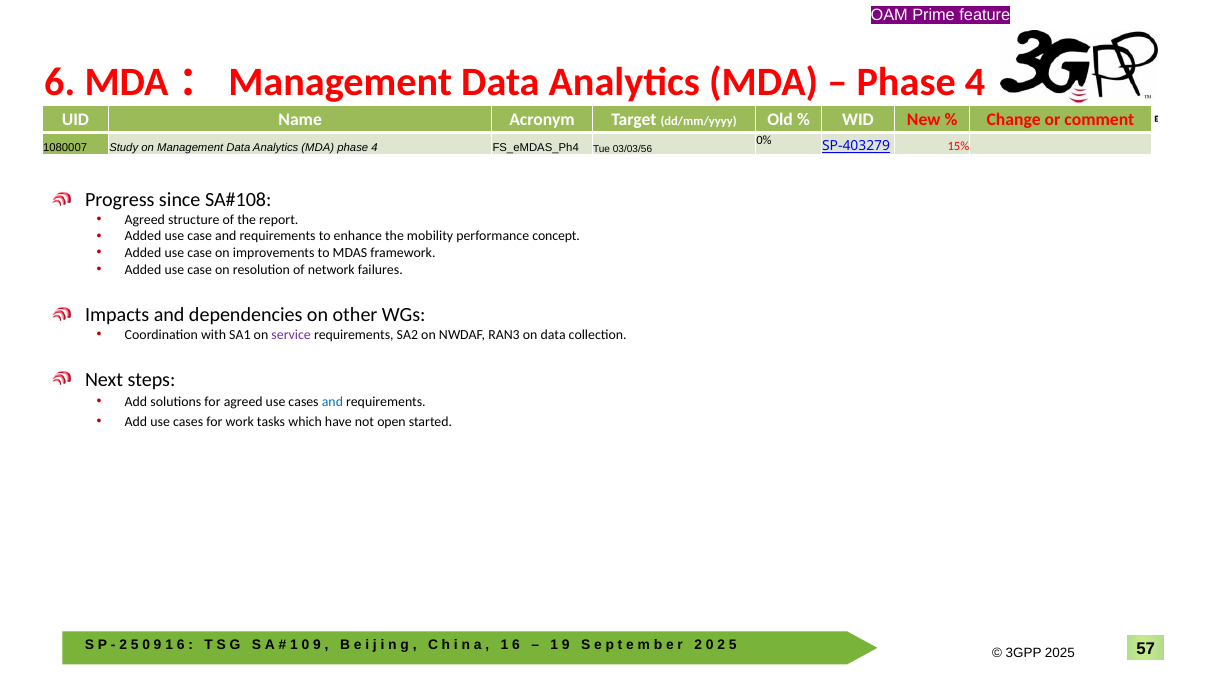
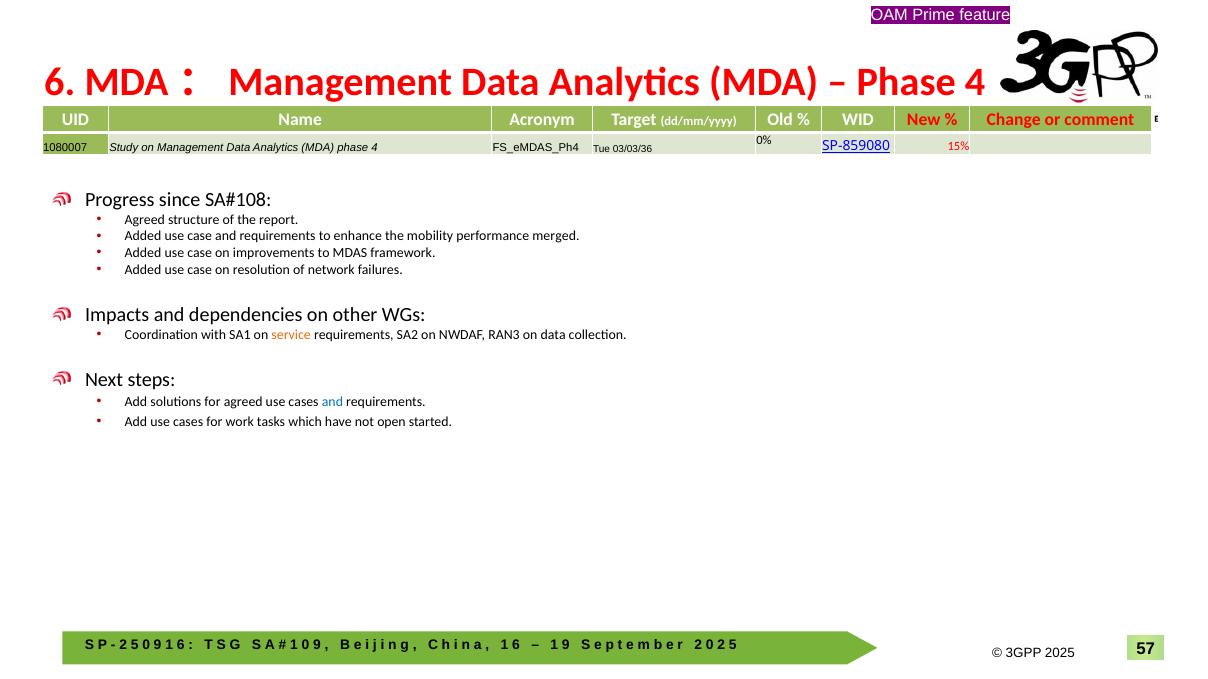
SP-403279: SP-403279 -> SP-859080 (856, 146)
03/03/56: 03/03/56 -> 03/03/36 (632, 149)
concept: concept -> merged (556, 237)
service colour: purple -> orange (291, 335)
